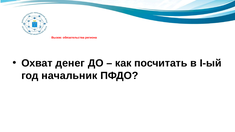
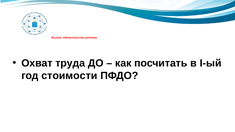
денег: денег -> труда (70, 63)
начальник: начальник -> стоимости (69, 76)
